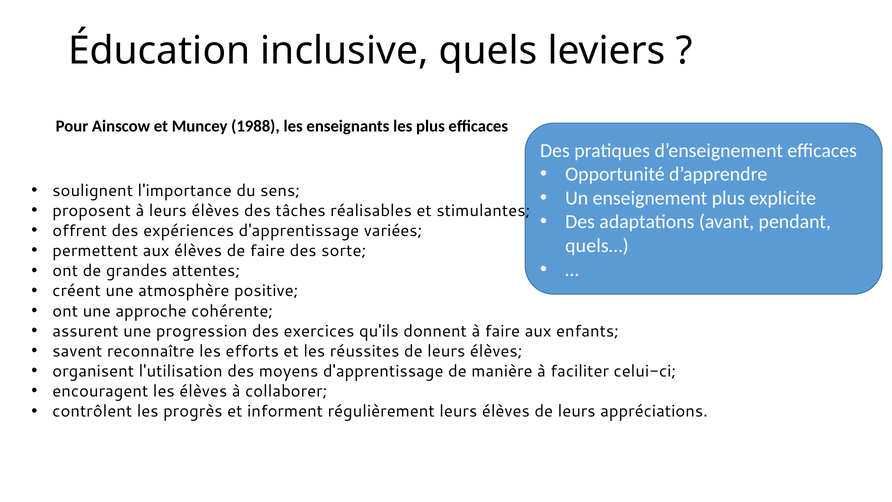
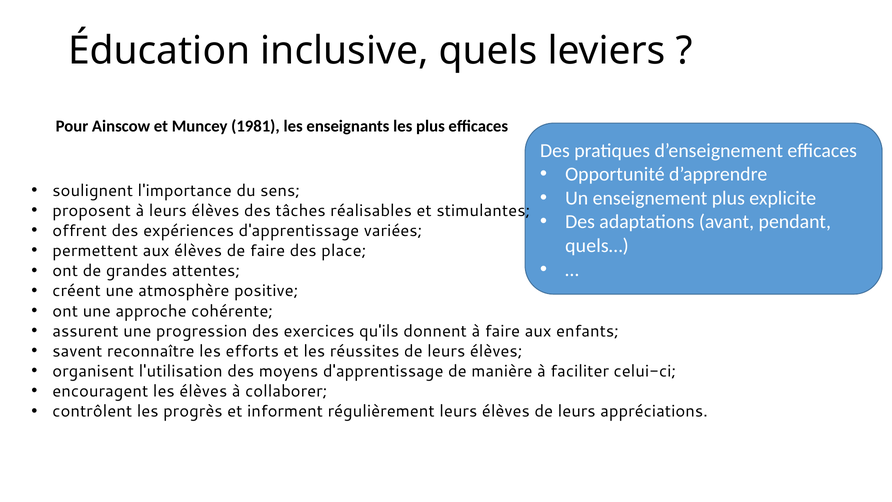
1988: 1988 -> 1981 (255, 126)
sorte: sorte -> place (344, 251)
